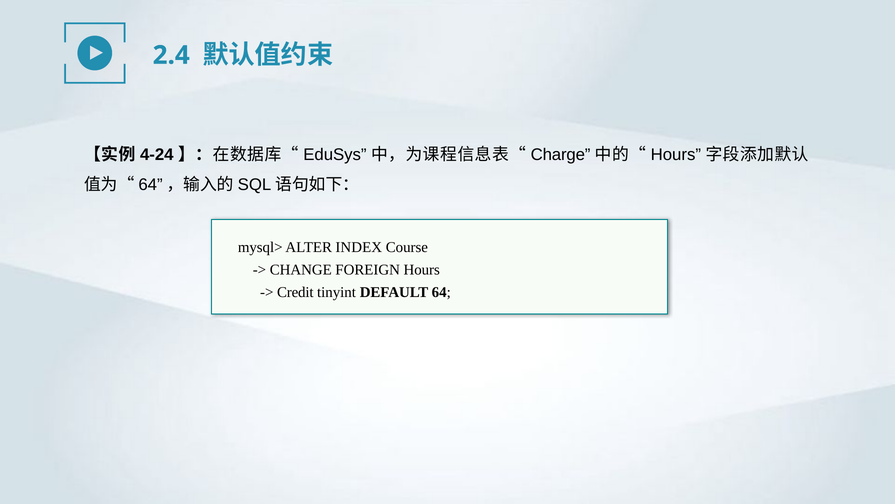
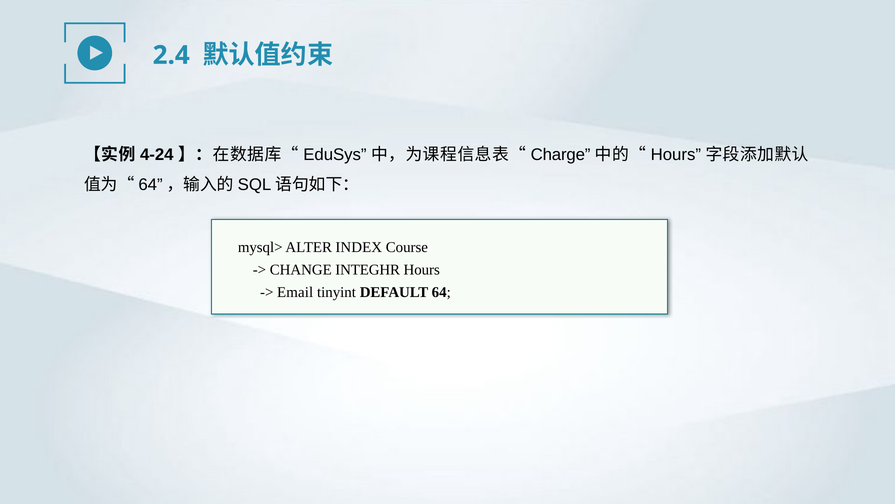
FOREIGN: FOREIGN -> INTEGHR (368, 270)
Credit: Credit -> Email (295, 292)
